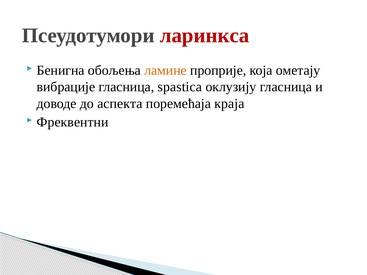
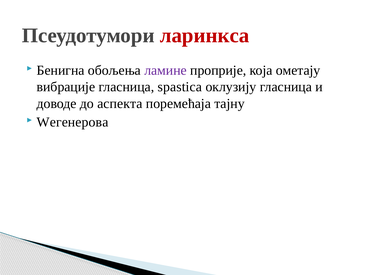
ламине colour: orange -> purple (166, 71)
краја: краја -> тајну (229, 104)
Фреквентни: Фреквентни -> Wегенерова (73, 122)
